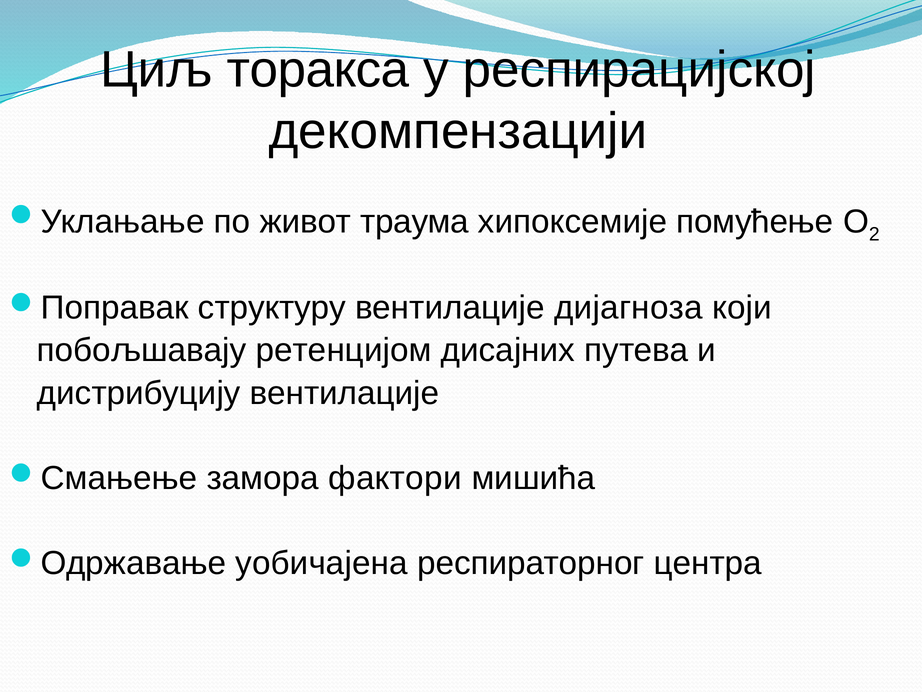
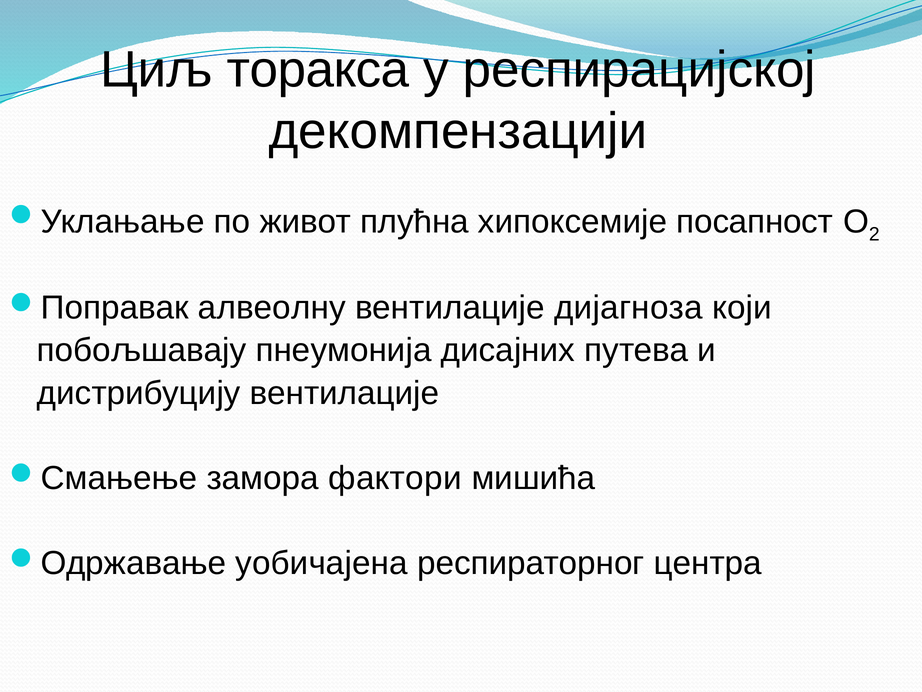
траума: траума -> плућна (414, 221)
помућење: помућење -> посапност (755, 221)
структуру: структуру -> алвеолну (272, 308)
ретенцијом: ретенцијом -> пнеумонија (344, 350)
